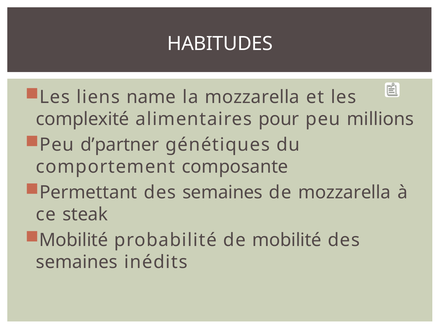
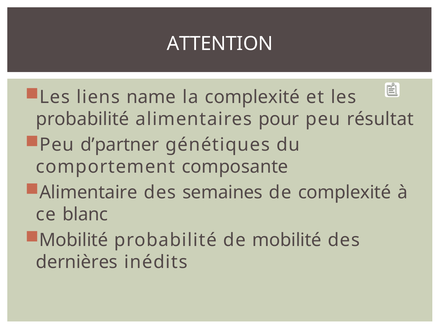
HABITUDES: HABITUDES -> ATTENTION (220, 44)
la mozzarella: mozzarella -> complexité (252, 97)
complexité: complexité -> probabilité (82, 119)
millions: millions -> résultat (380, 119)
Permettant: Permettant -> Alimentaire (88, 193)
de mozzarella: mozzarella -> complexité (345, 193)
steak: steak -> blanc (85, 215)
semaines: semaines -> dernières (77, 262)
